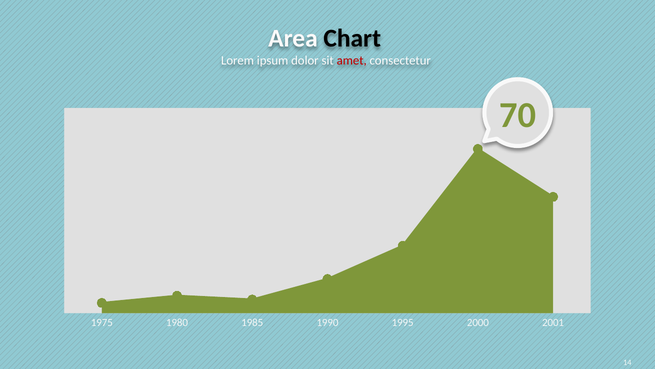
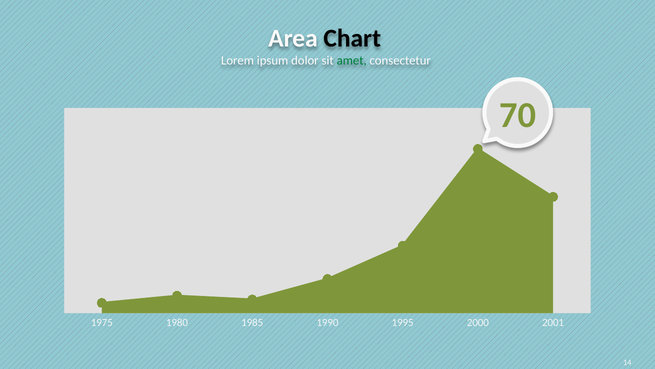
amet colour: red -> green (352, 60)
